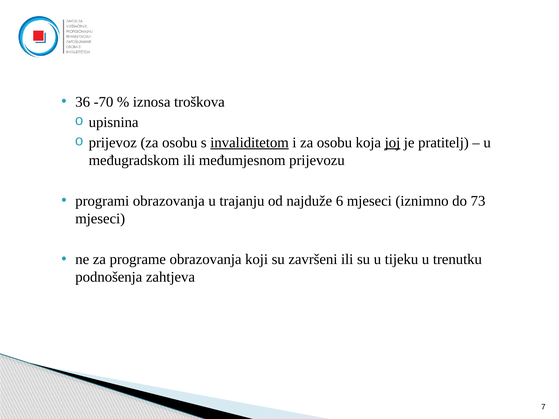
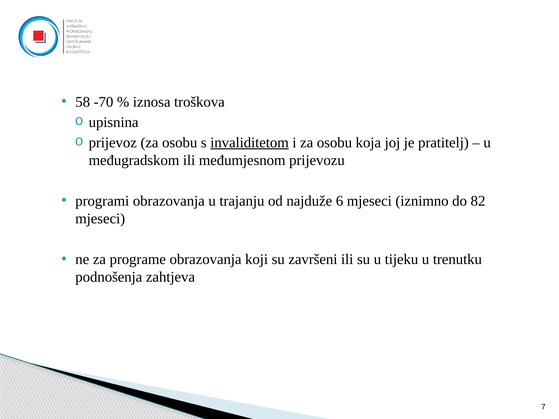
36: 36 -> 58 (83, 102)
joj underline: present -> none (392, 143)
73: 73 -> 82 (478, 201)
